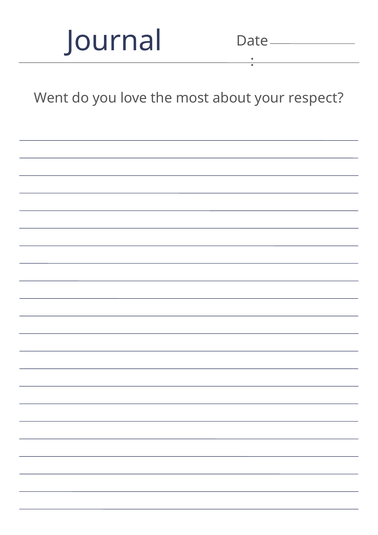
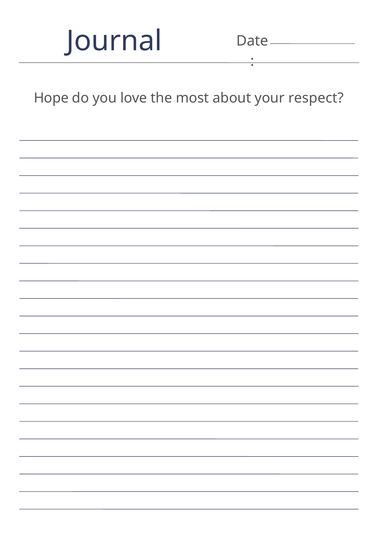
Went: Went -> Hope (51, 98)
